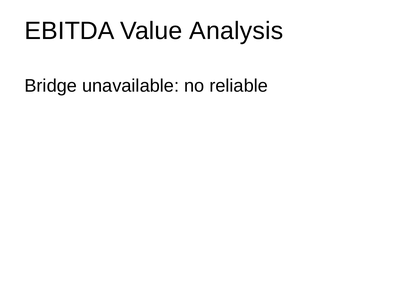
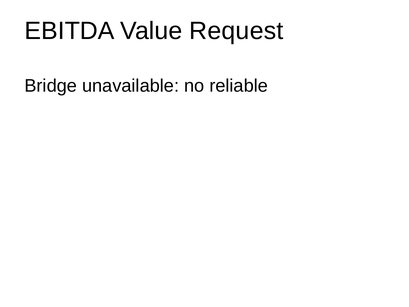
Analysis: Analysis -> Request (236, 31)
